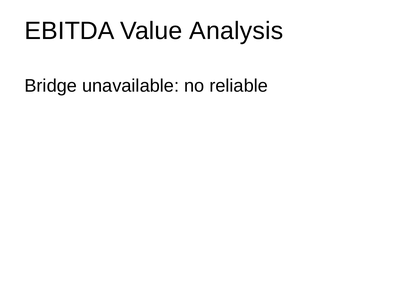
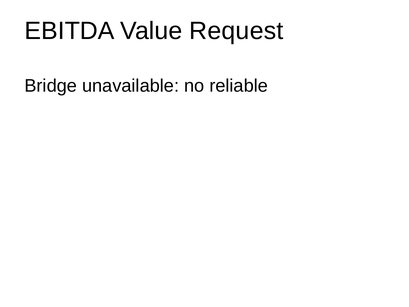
Analysis: Analysis -> Request (236, 31)
